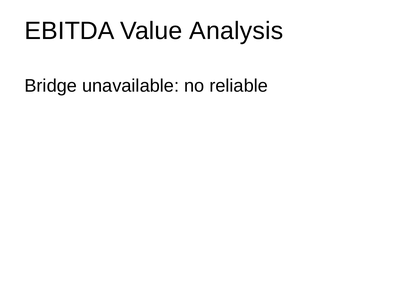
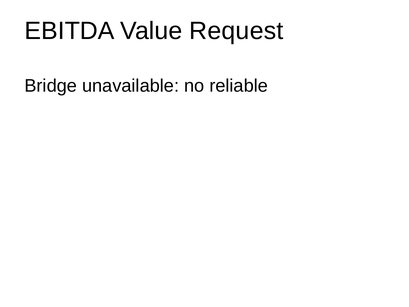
Analysis: Analysis -> Request (236, 31)
